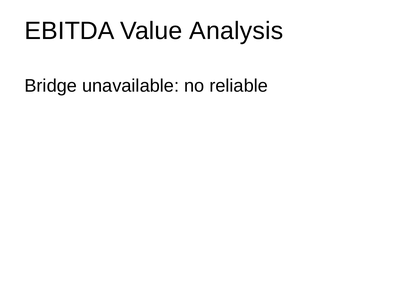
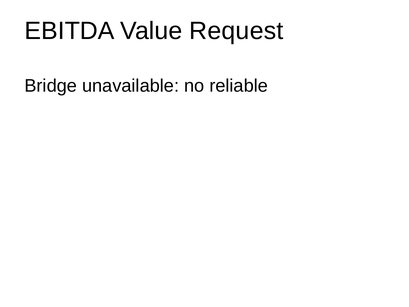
Analysis: Analysis -> Request (236, 31)
